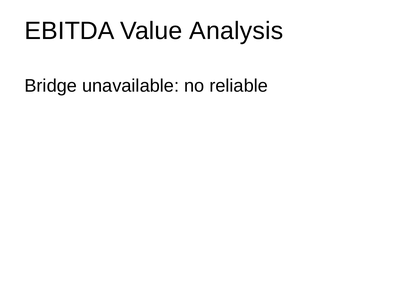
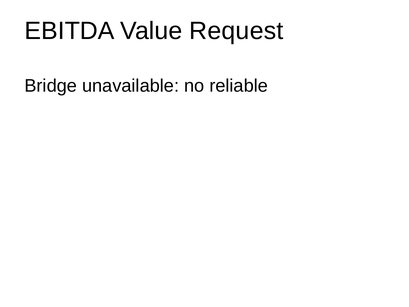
Analysis: Analysis -> Request (236, 31)
